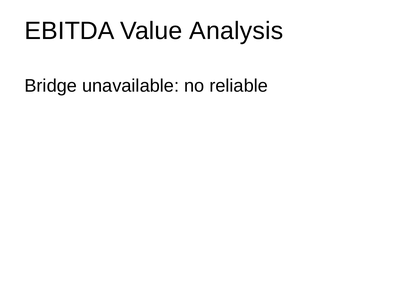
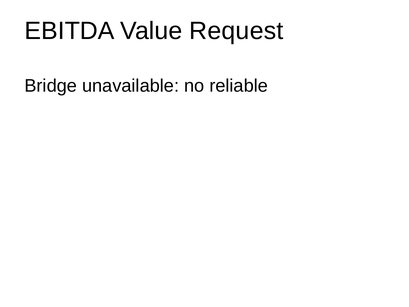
Analysis: Analysis -> Request (236, 31)
